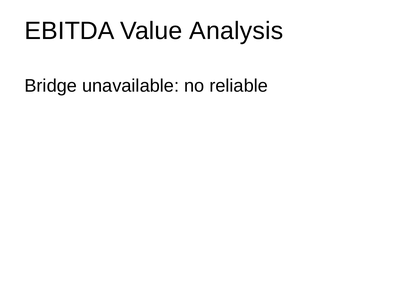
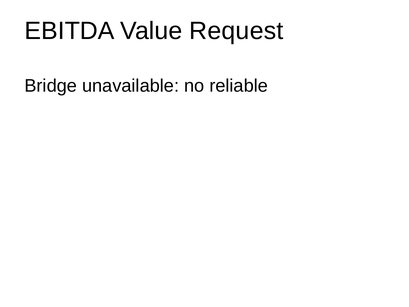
Analysis: Analysis -> Request (236, 31)
